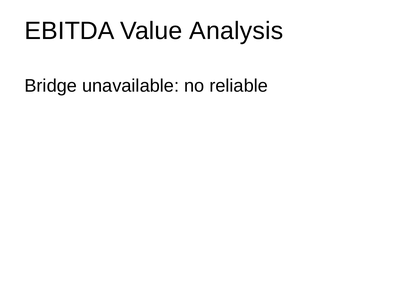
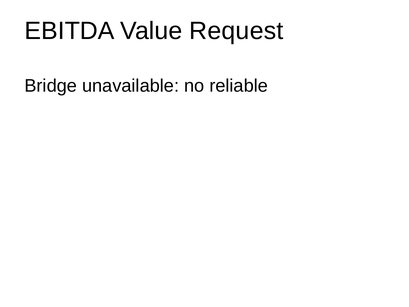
Analysis: Analysis -> Request (236, 31)
